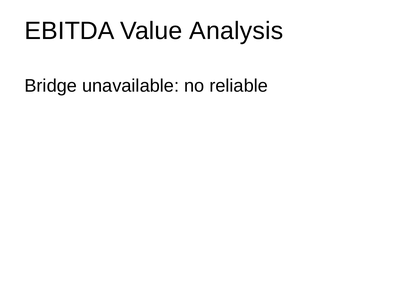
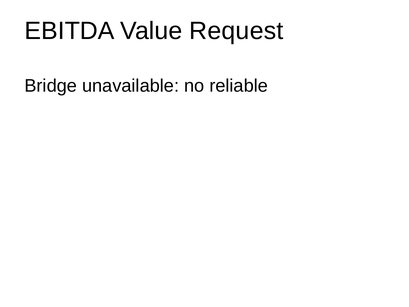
Analysis: Analysis -> Request (236, 31)
